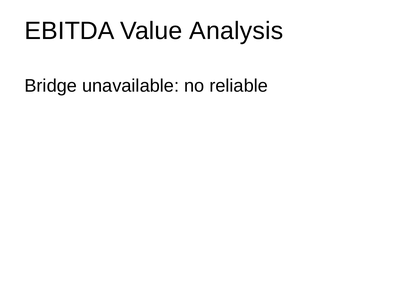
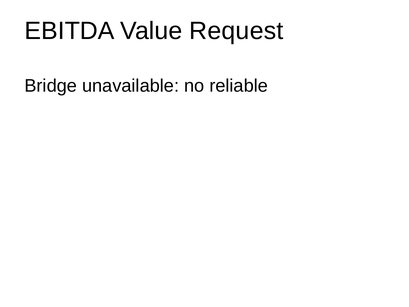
Analysis: Analysis -> Request (236, 31)
